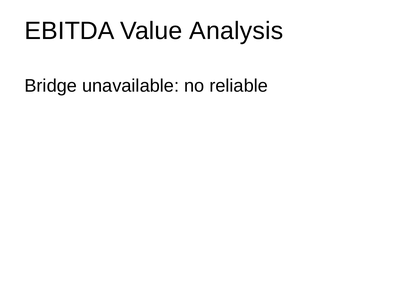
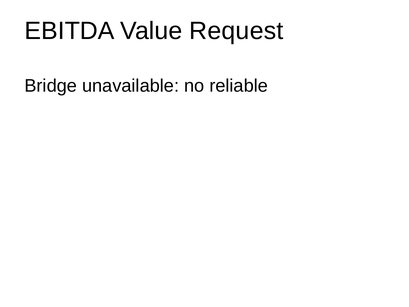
Analysis: Analysis -> Request (236, 31)
